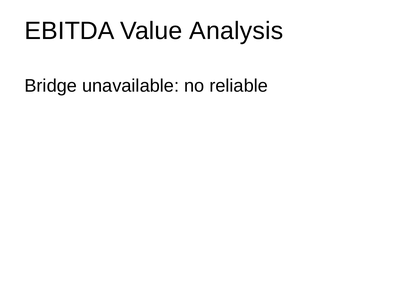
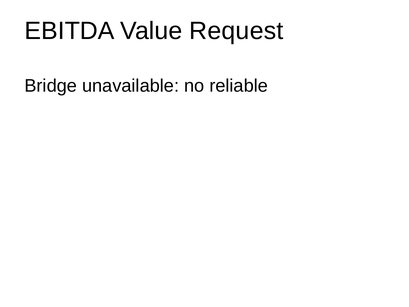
Analysis: Analysis -> Request (236, 31)
